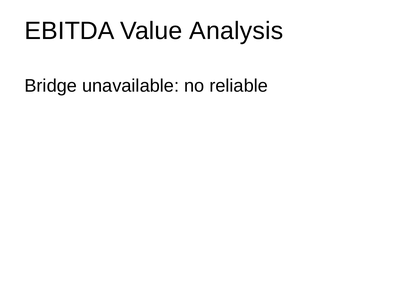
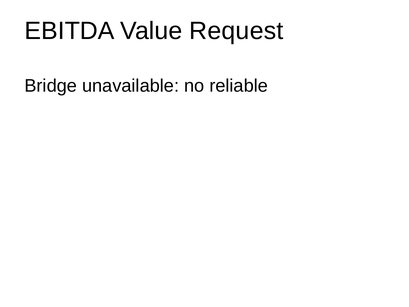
Analysis: Analysis -> Request (236, 31)
